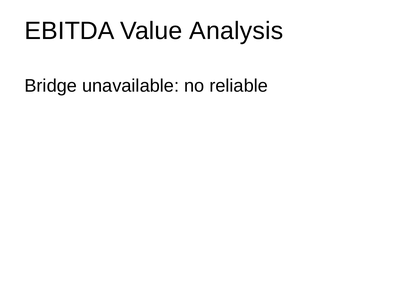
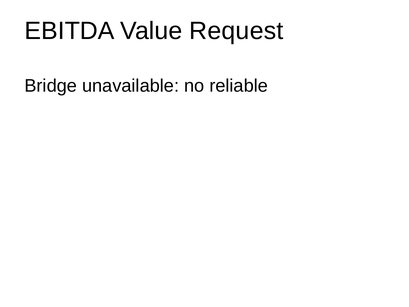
Analysis: Analysis -> Request (236, 31)
